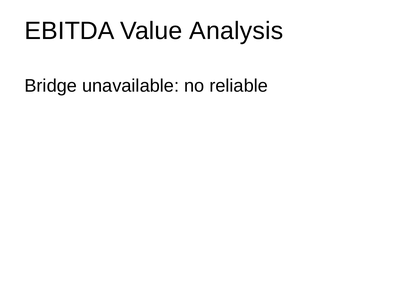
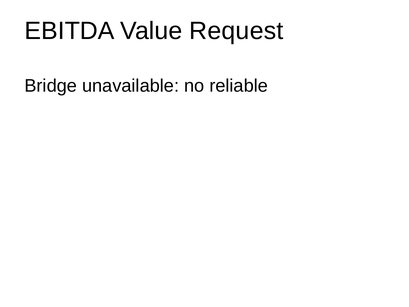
Analysis: Analysis -> Request (236, 31)
